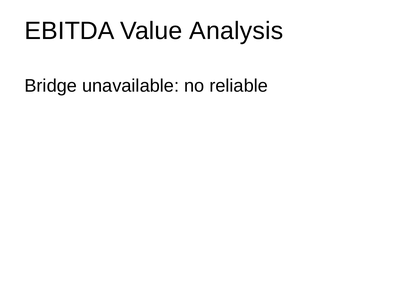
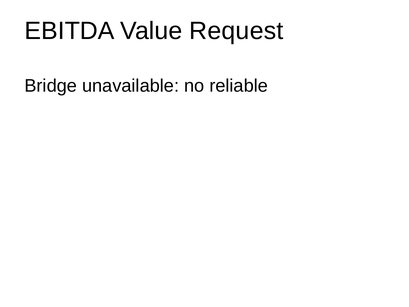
Analysis: Analysis -> Request (236, 31)
